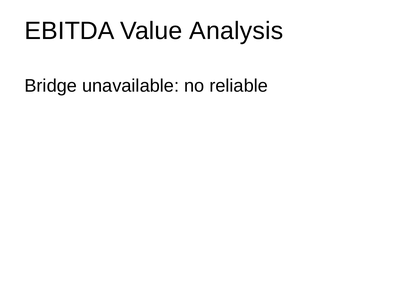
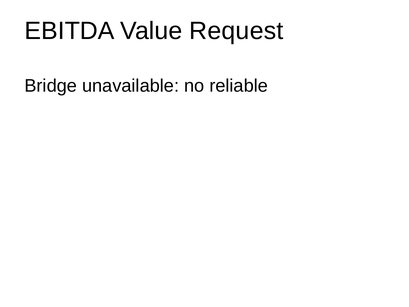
Analysis: Analysis -> Request (236, 31)
